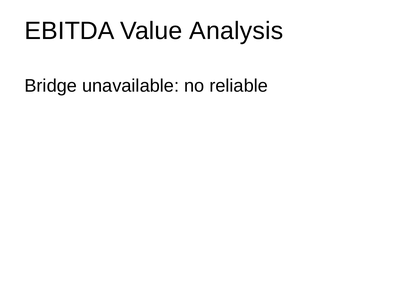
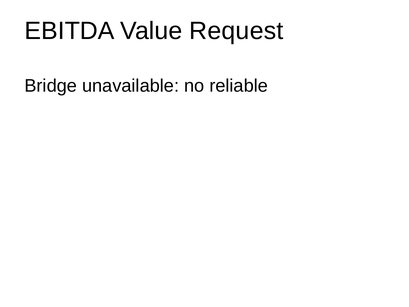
Analysis: Analysis -> Request (236, 31)
